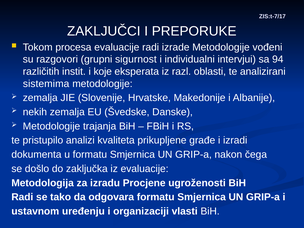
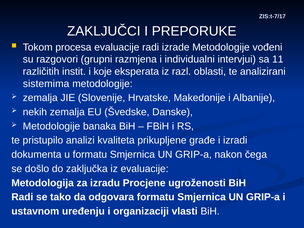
sigurnost: sigurnost -> razmjena (136, 59)
94: 94 -> 11 (278, 59)
trajanja: trajanja -> banaka (100, 126)
